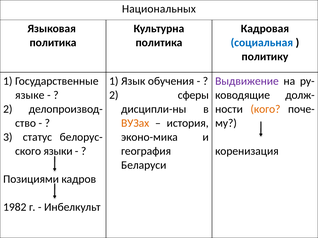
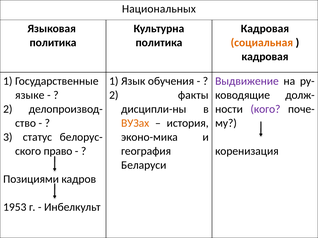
социальная colour: blue -> orange (262, 43)
политику: политику -> кадровая (265, 57)
сферы: сферы -> факты (193, 95)
кого colour: orange -> purple (265, 109)
языки: языки -> право (58, 151)
1982: 1982 -> 1953 (15, 208)
